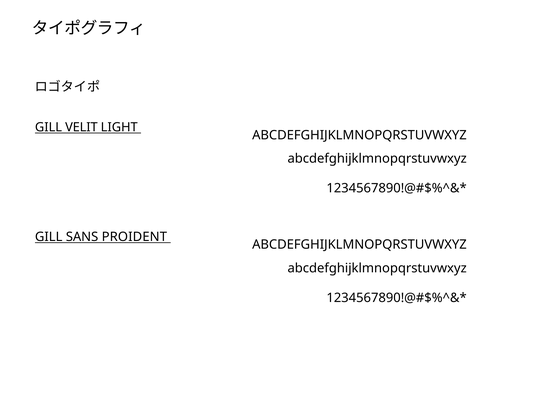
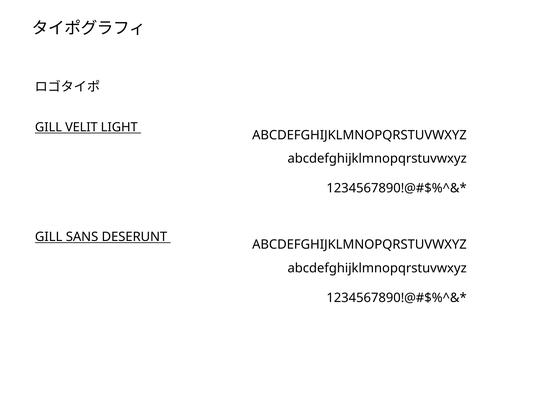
PROIDENT: PROIDENT -> DESERUNT (134, 237)
